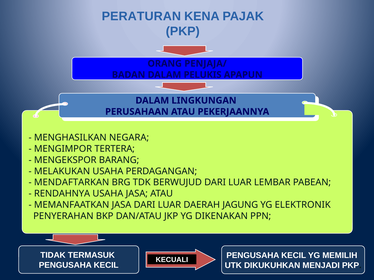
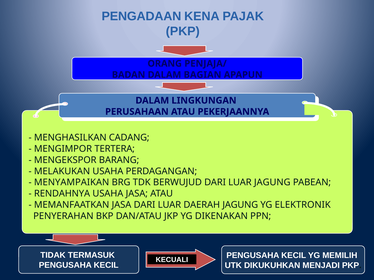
PERATURAN: PERATURAN -> PENGADAAN (141, 16)
PELUKIS: PELUKIS -> BAGIAN (202, 75)
NEGARA: NEGARA -> CADANG (129, 138)
MENDAFTARKAN: MENDAFTARKAN -> MENYAMPAIKAN (72, 183)
LUAR LEMBAR: LEMBAR -> JAGUNG (272, 183)
